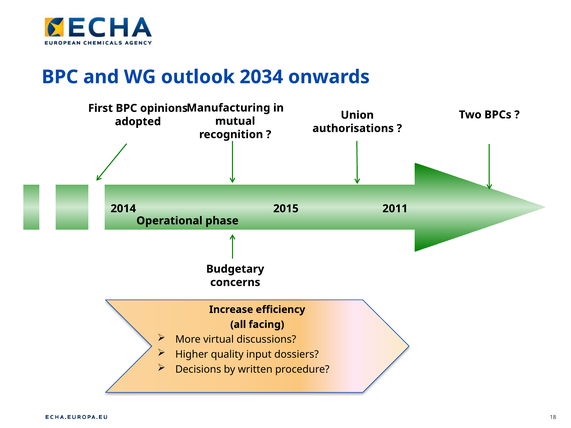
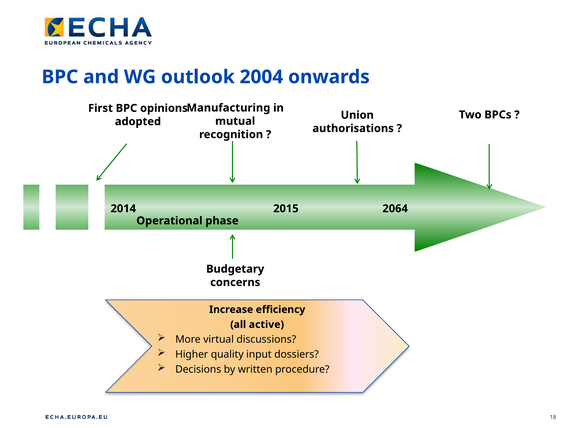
2034: 2034 -> 2004 (261, 77)
2011: 2011 -> 2064 (395, 209)
facing: facing -> active (266, 325)
